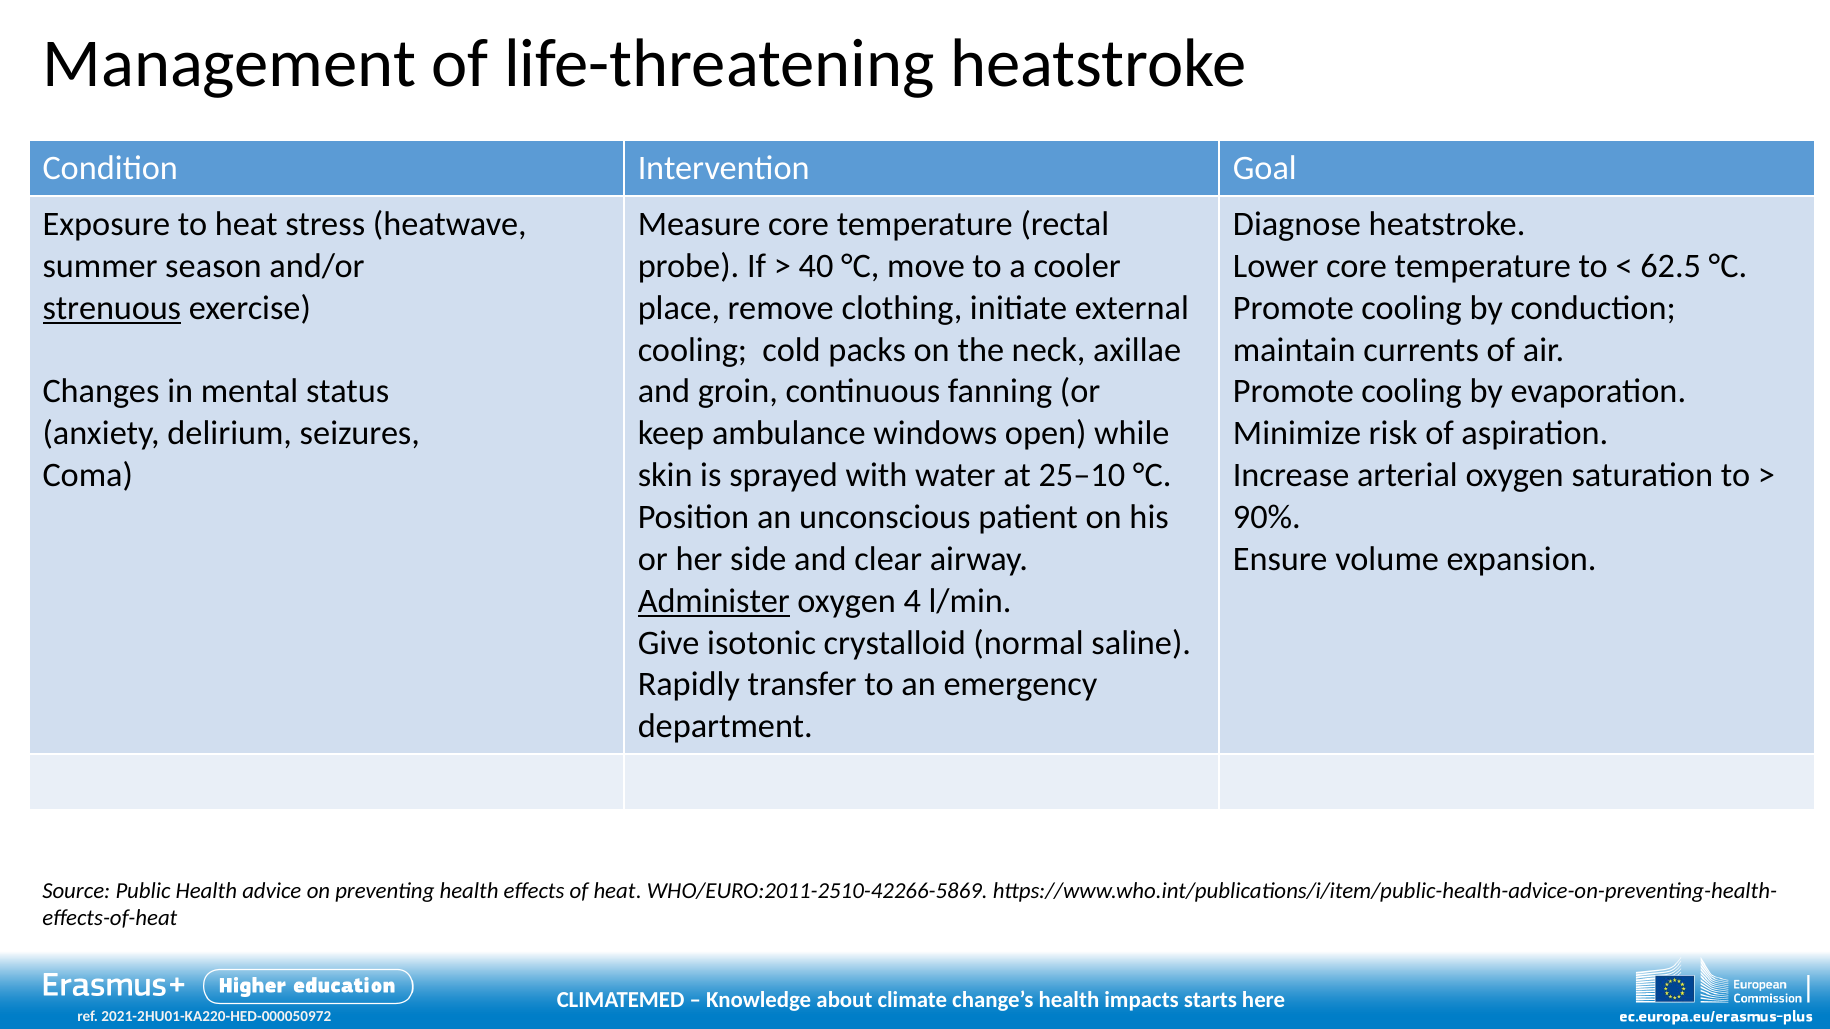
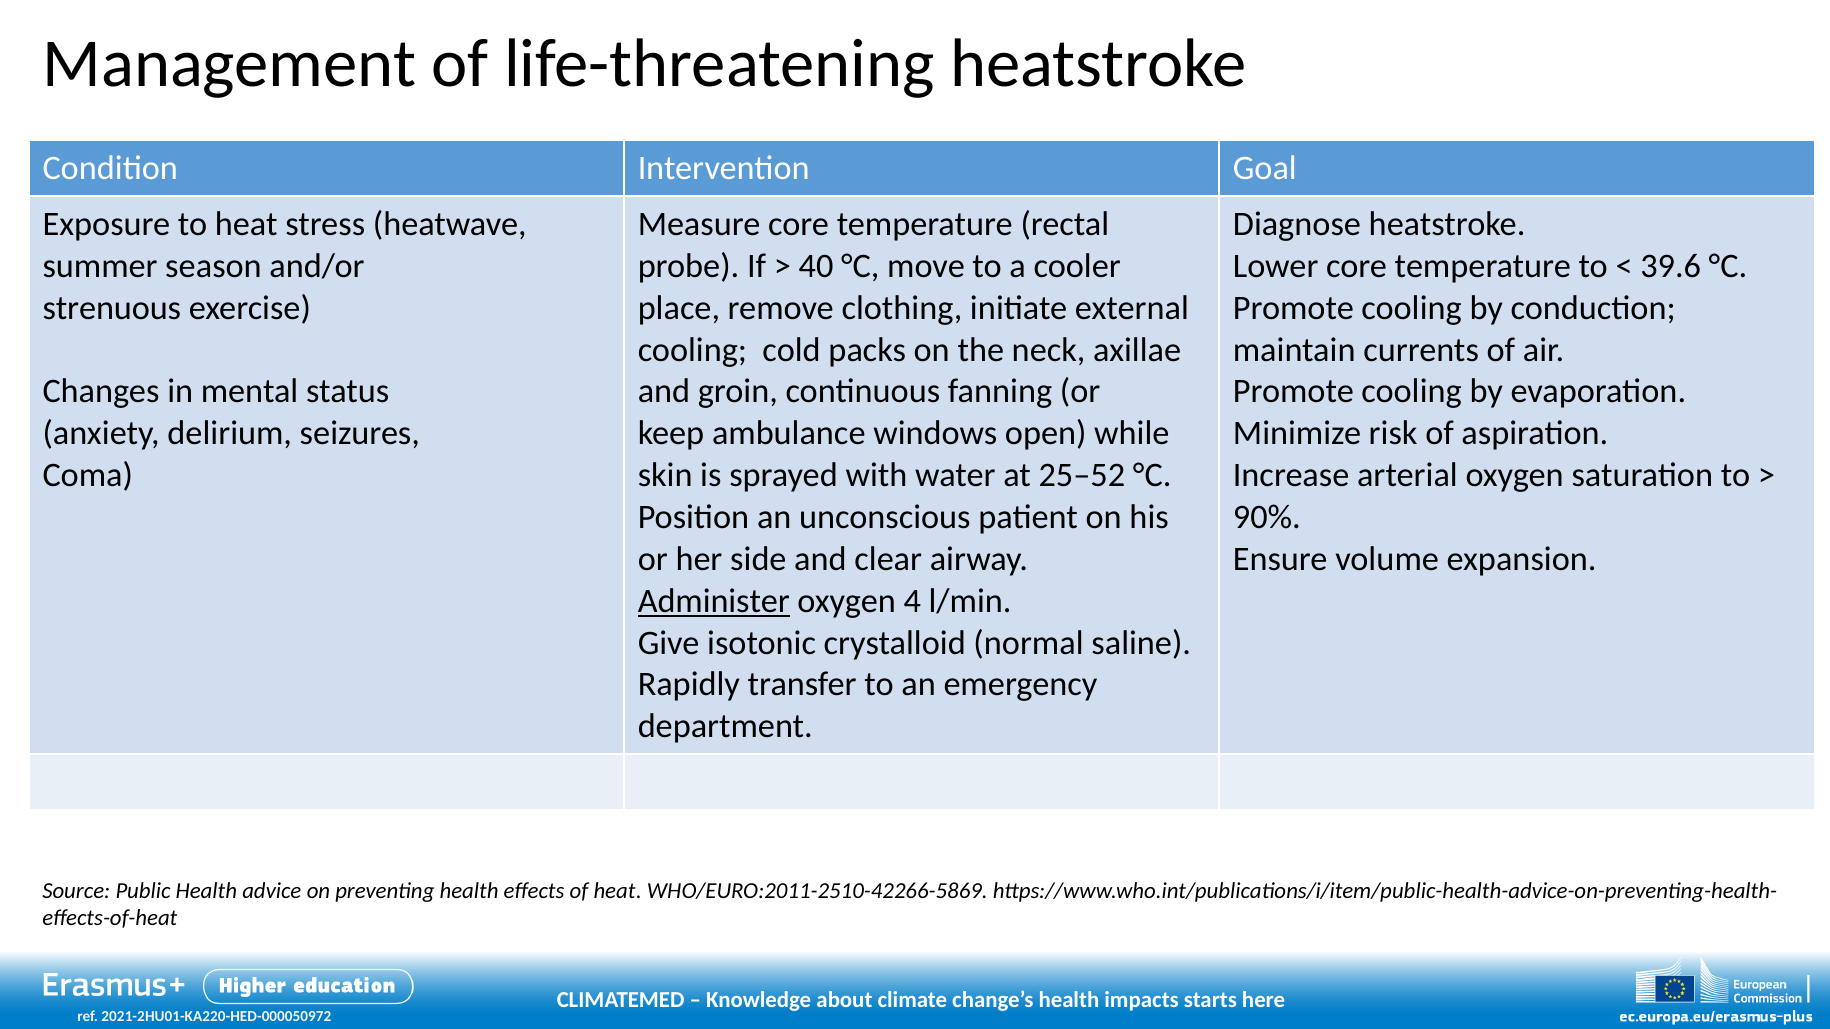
62.5: 62.5 -> 39.6 (1671, 266)
strenuous underline: present -> none (112, 308)
25–10: 25–10 -> 25–52 (1082, 475)
